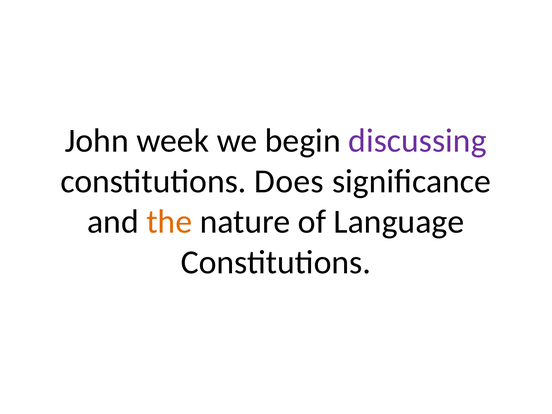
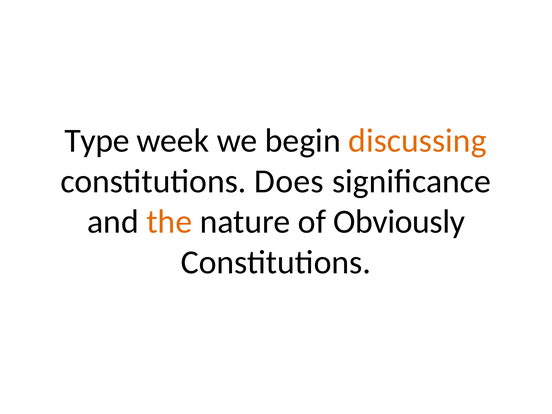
John: John -> Type (97, 141)
discussing colour: purple -> orange (417, 141)
Language: Language -> Obviously (399, 222)
